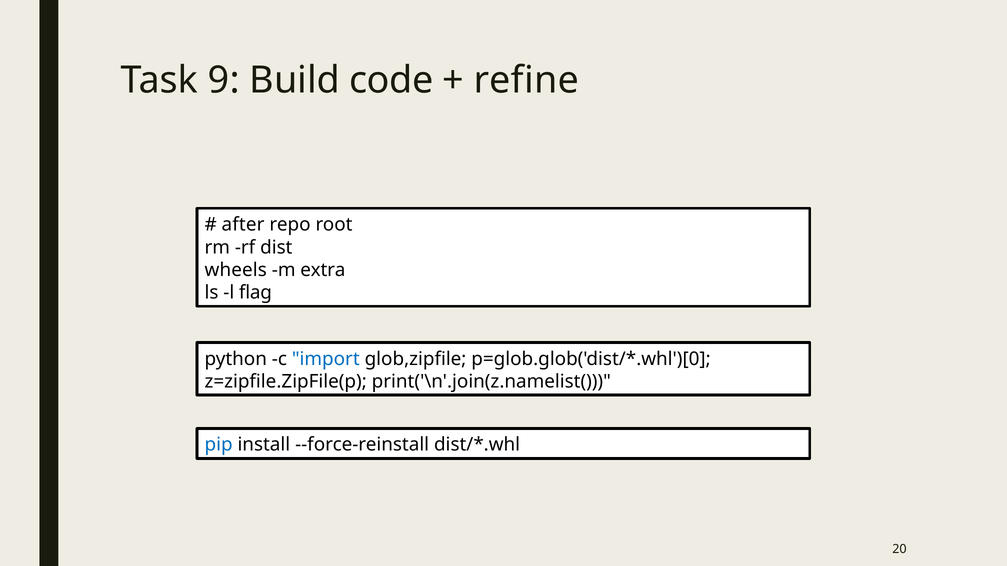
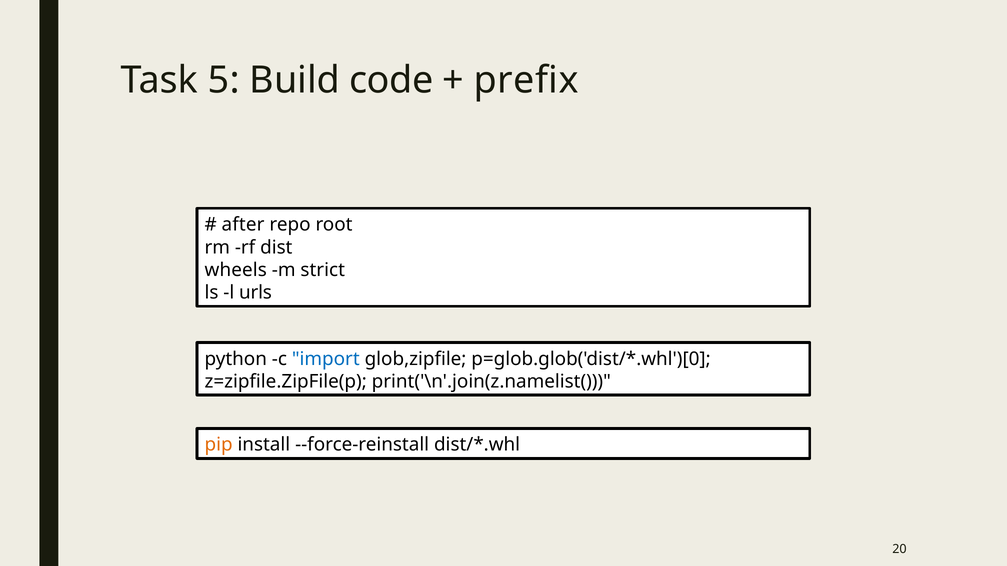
9: 9 -> 5 (224, 80)
refine: refine -> prefix (526, 80)
extra: extra -> strict (323, 270)
flag: flag -> urls (255, 293)
pip colour: blue -> orange (219, 445)
